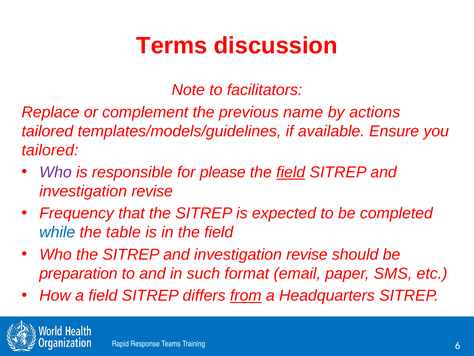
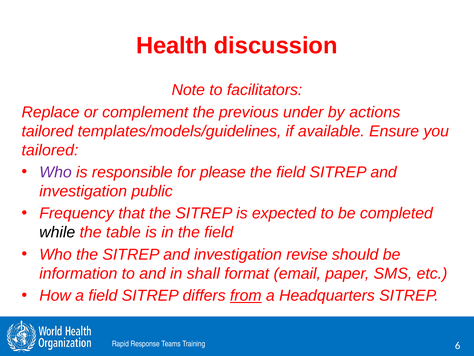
Terms: Terms -> Health (172, 46)
name: name -> under (303, 112)
field underline: present -> none (291, 172)
revise: revise -> public (152, 191)
while colour: blue -> black (57, 232)
preparation: preparation -> information (78, 273)
such: such -> shall (203, 273)
